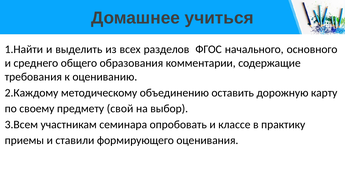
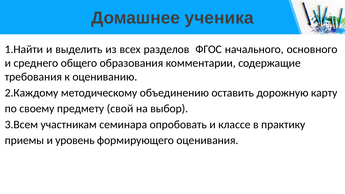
учиться: учиться -> ученика (219, 18)
ставили: ставили -> уровень (75, 140)
